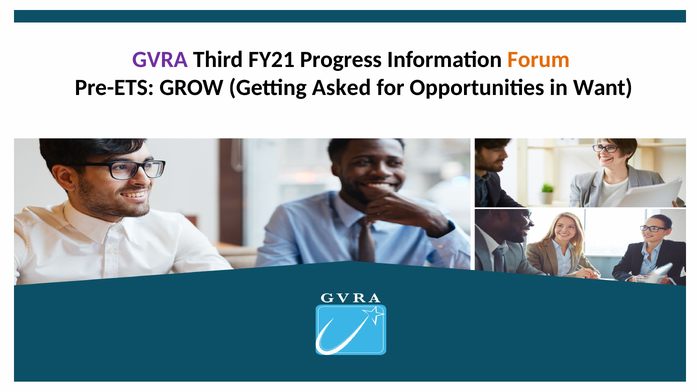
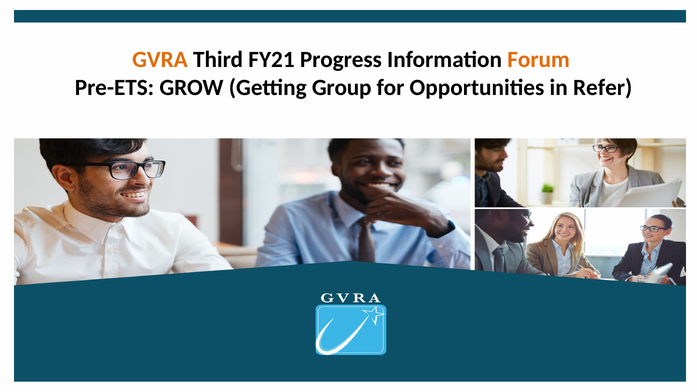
GVRA colour: purple -> orange (160, 60)
Asked: Asked -> Group (342, 87)
Want: Want -> Refer (603, 87)
